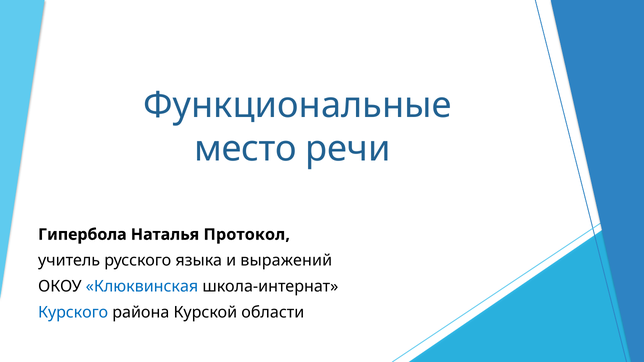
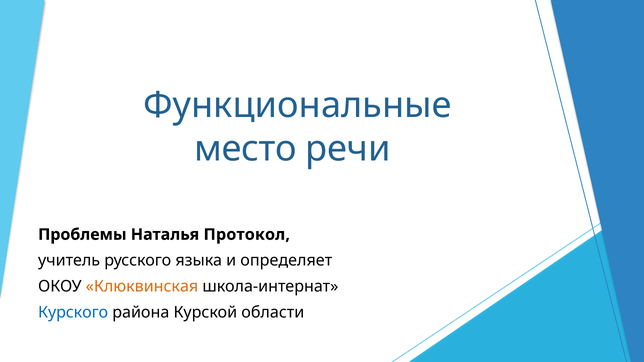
Гипербола: Гипербола -> Проблемы (82, 235)
выражений: выражений -> определяет (286, 261)
Клюквинская colour: blue -> orange (142, 287)
